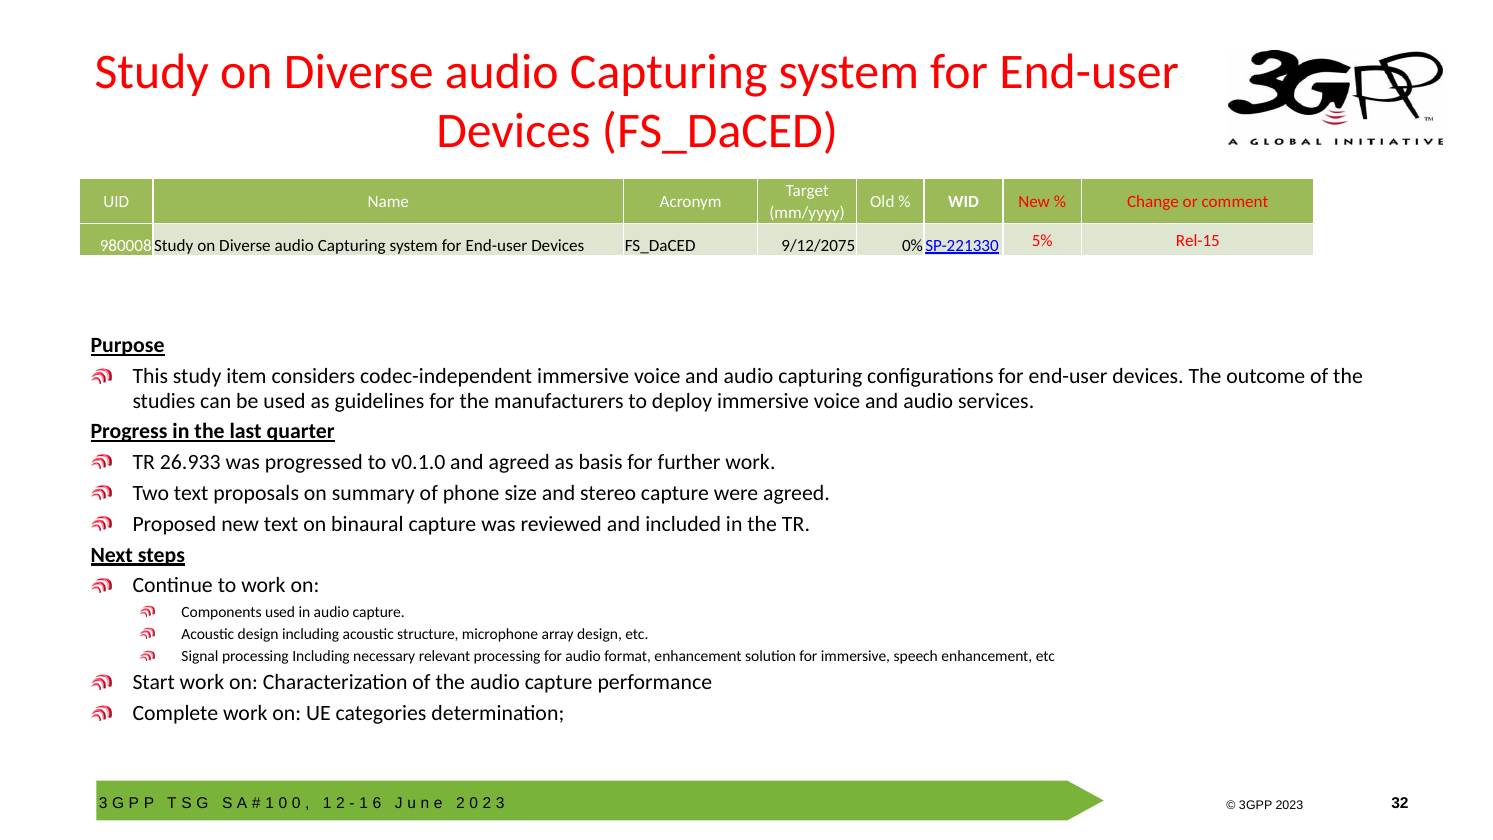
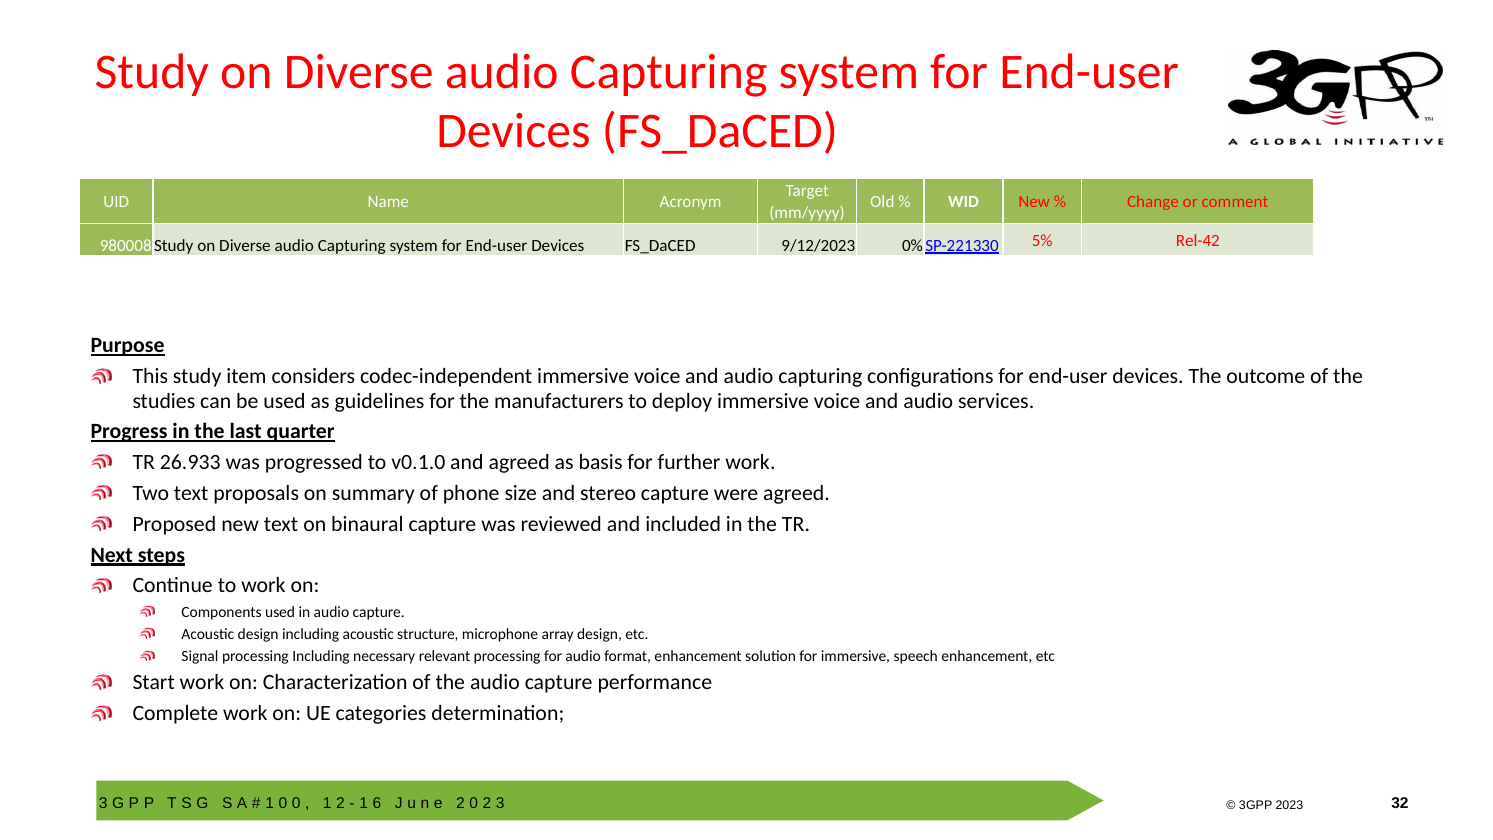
9/12/2075: 9/12/2075 -> 9/12/2023 (818, 245)
Rel-15: Rel-15 -> Rel-42 (1198, 240)
